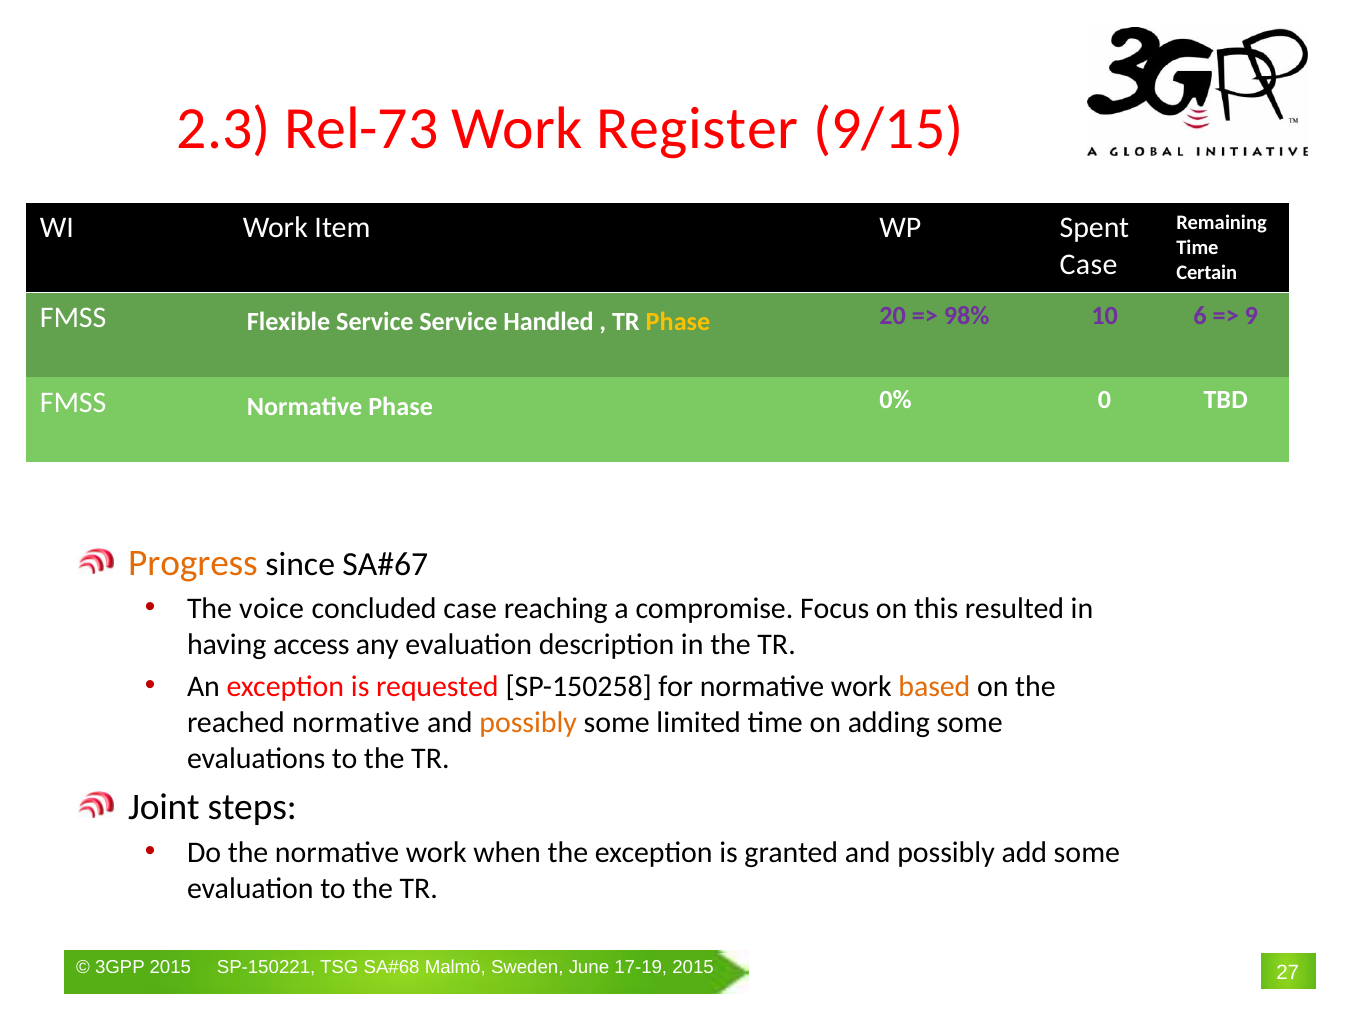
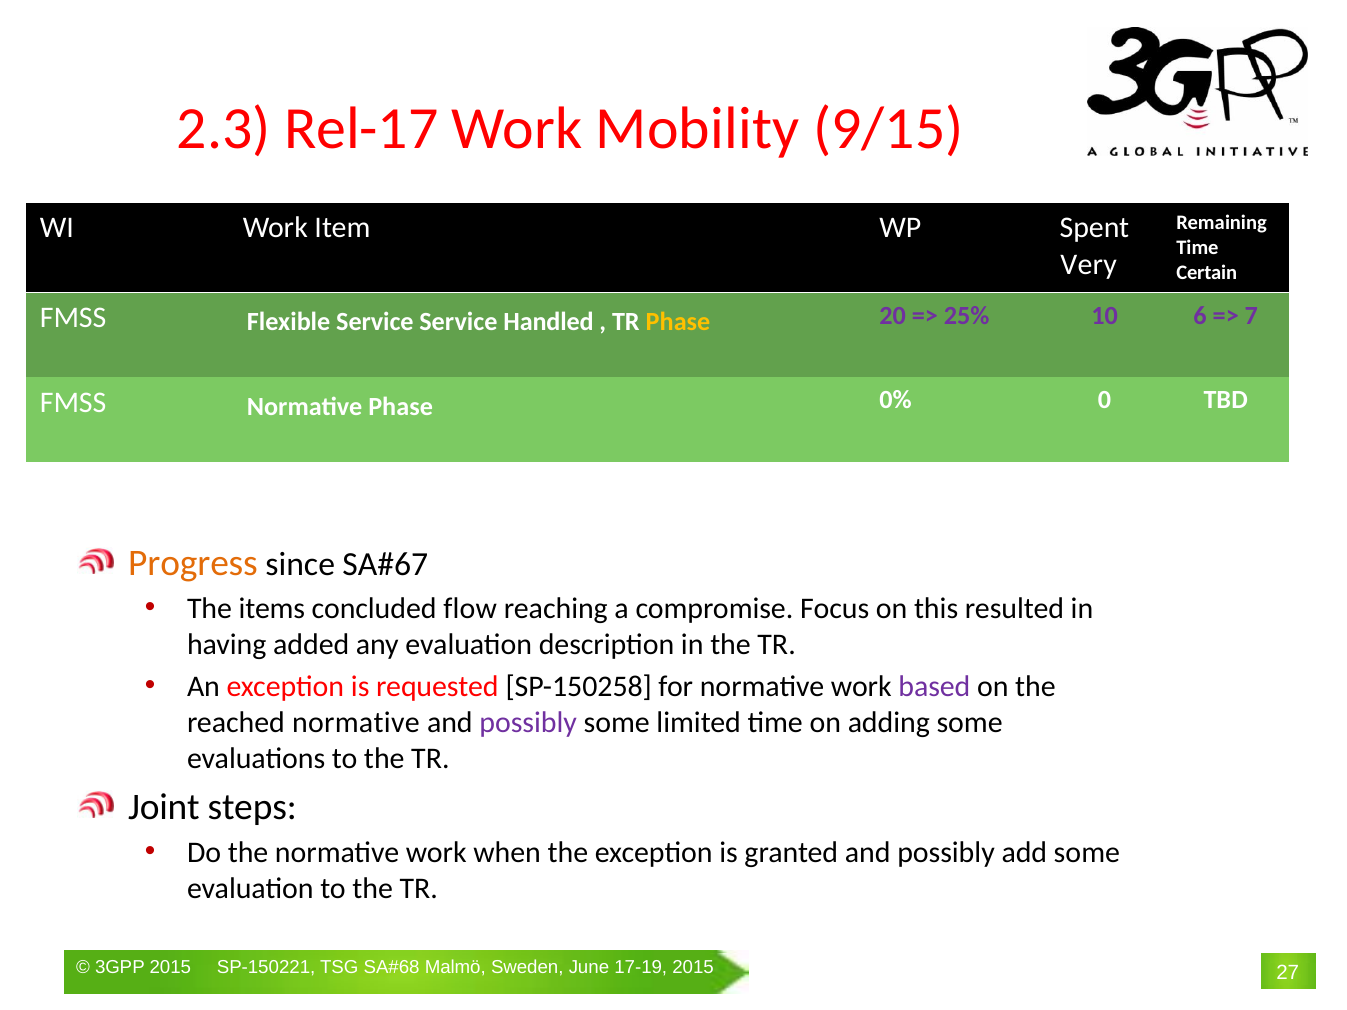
Rel-73: Rel-73 -> Rel-17 (361, 129)
Register: Register -> Mobility (698, 129)
Case: Case -> Very (1089, 265)
98%: 98% -> 25% (967, 315)
9: 9 -> 7 (1251, 315)
voice: voice -> items (272, 609)
concluded case: case -> flow (470, 609)
access: access -> added (311, 645)
based colour: orange -> purple (934, 687)
possibly colour: orange -> purple (528, 723)
